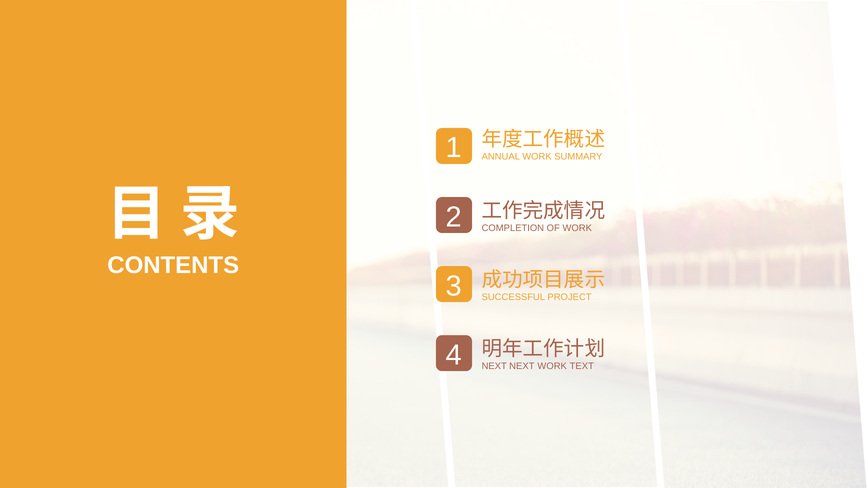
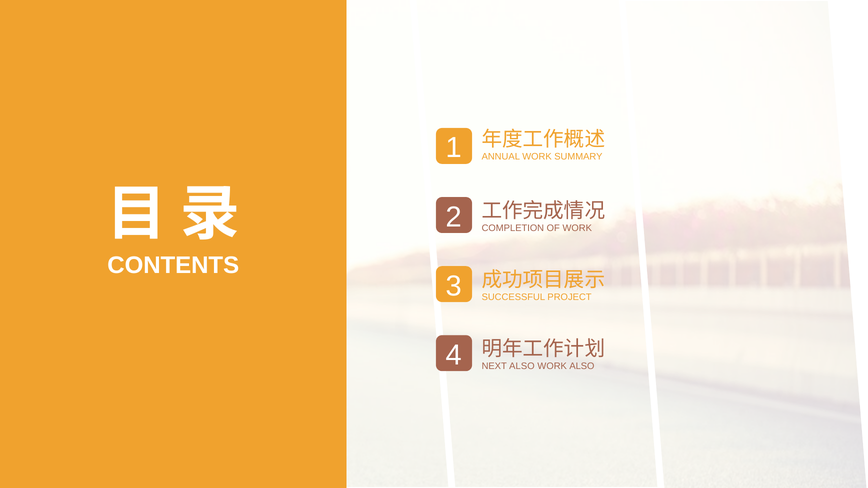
NEXT NEXT: NEXT -> ALSO (522, 366)
WORK TEXT: TEXT -> ALSO (582, 366)
